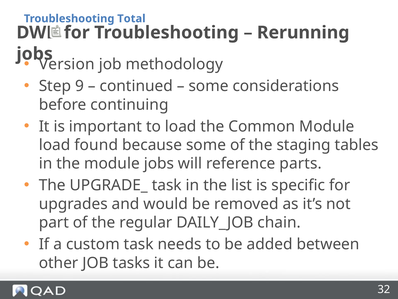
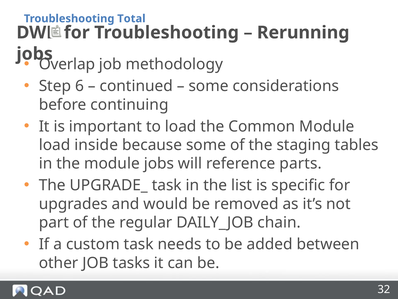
Version: Version -> Overlap (67, 64)
9: 9 -> 6 (79, 86)
found: found -> inside (96, 145)
